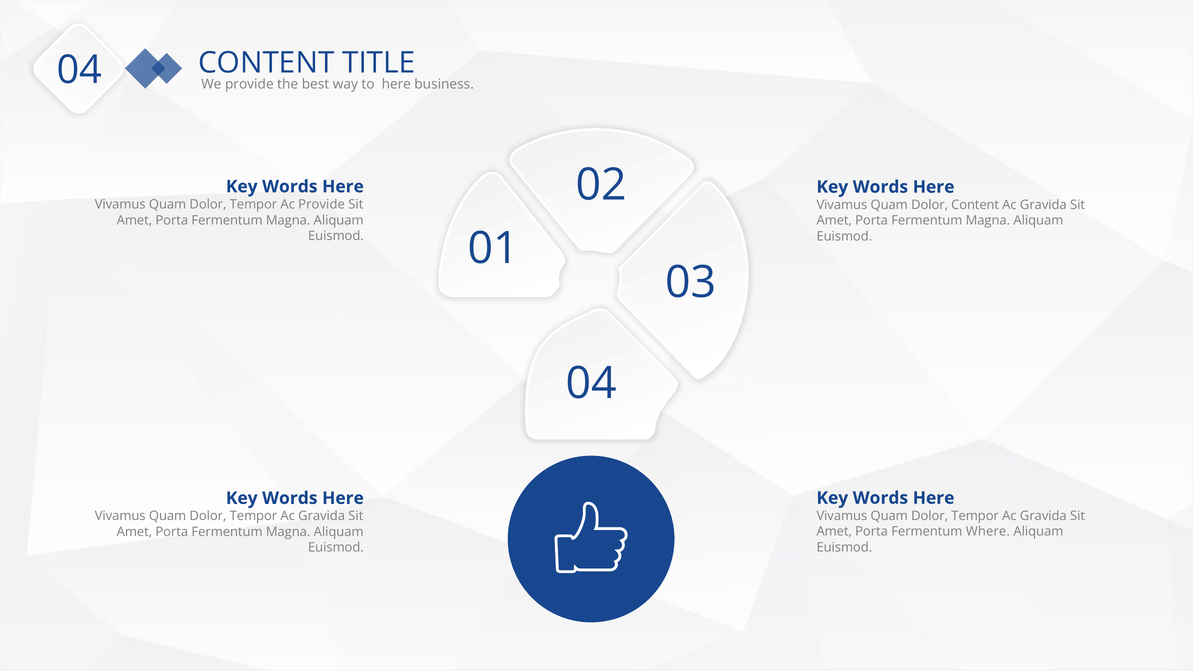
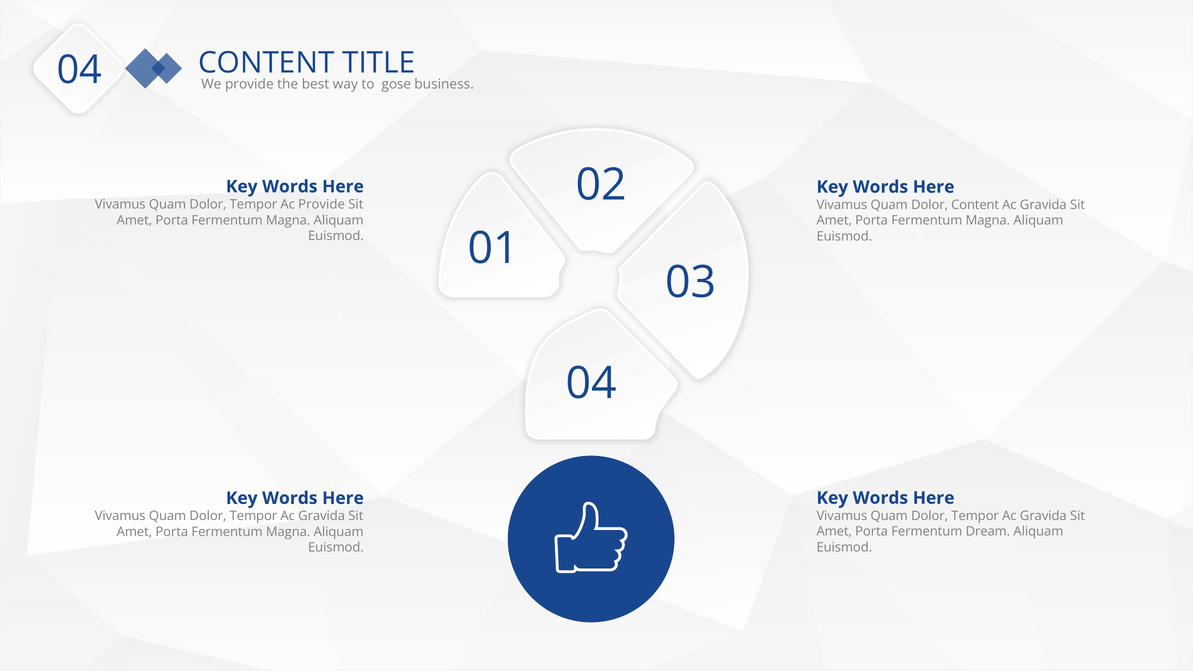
to here: here -> gose (396, 84)
Where: Where -> Dream (988, 532)
